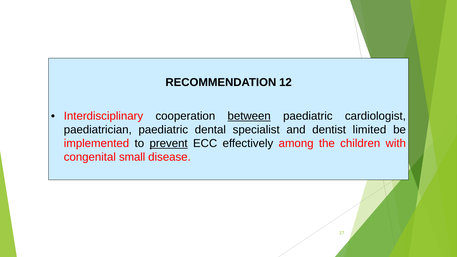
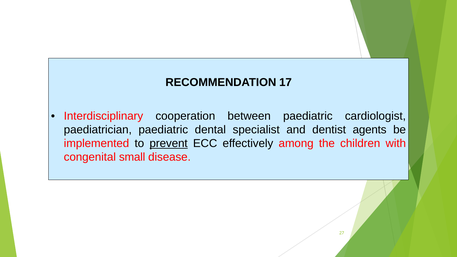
12: 12 -> 17 (286, 82)
between underline: present -> none (249, 116)
limited: limited -> agents (370, 130)
